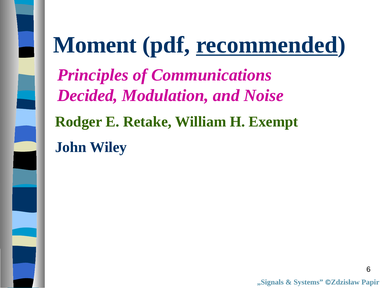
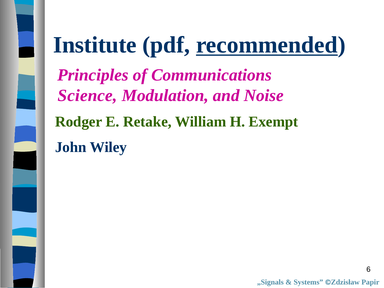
Moment: Moment -> Institute (95, 45)
Decided: Decided -> Science (87, 95)
